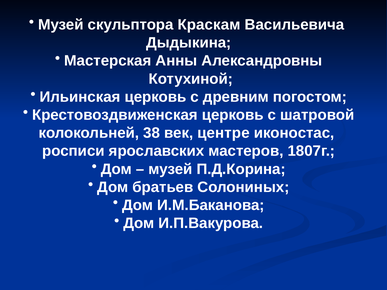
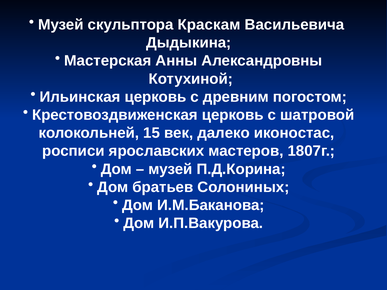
38: 38 -> 15 (152, 133)
центре: центре -> далеко (224, 133)
